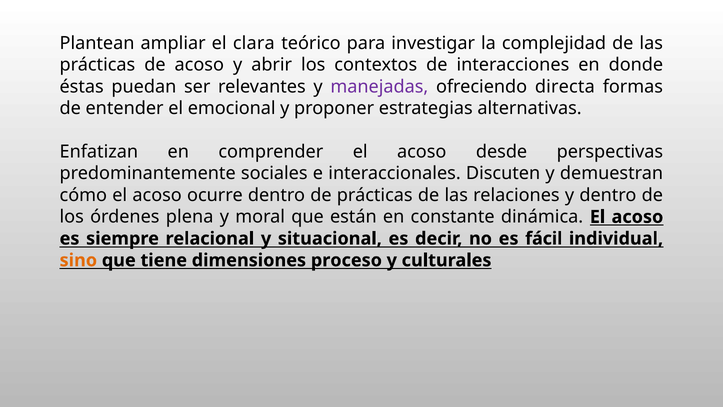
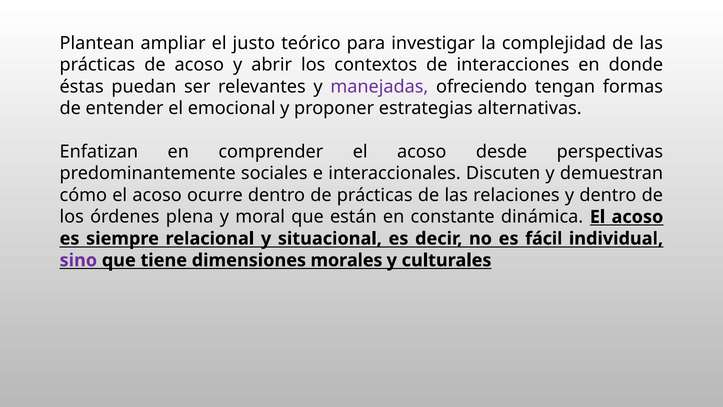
clara: clara -> justo (254, 43)
directa: directa -> tengan (565, 87)
sino colour: orange -> purple (78, 260)
proceso: proceso -> morales (346, 260)
